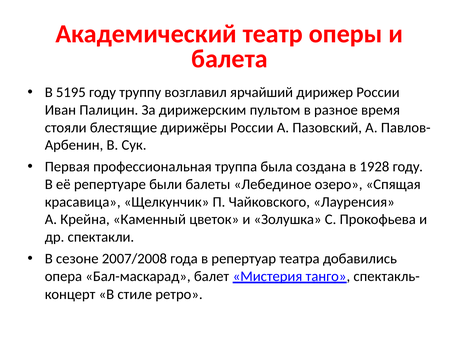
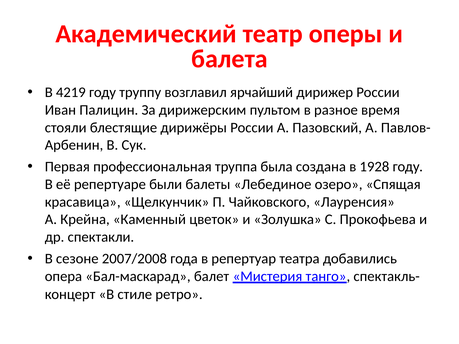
5195: 5195 -> 4219 (71, 92)
